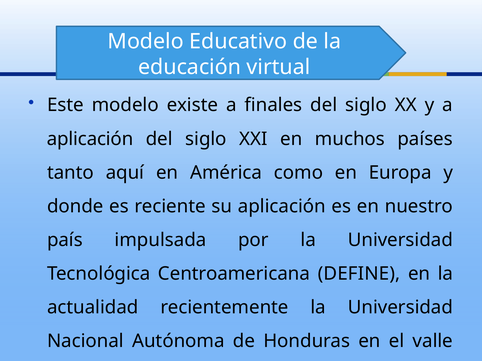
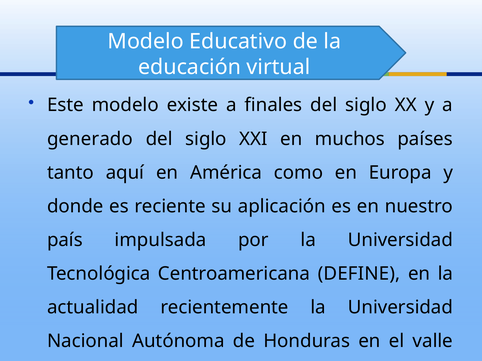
aplicación: aplicación -> generado (90, 139)
